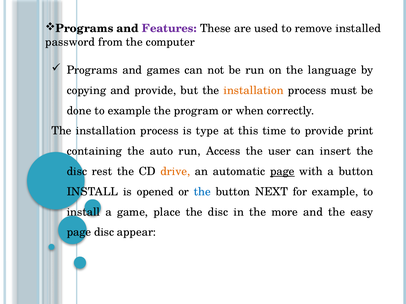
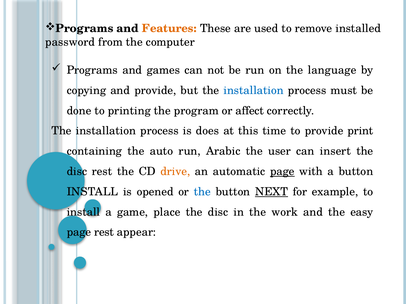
Features colour: purple -> orange (169, 29)
installation colour: orange -> blue (254, 91)
to example: example -> printing (129, 111)
when: when -> affect (250, 111)
type: type -> does (207, 131)
Access: Access -> Arabic (223, 151)
NEXT underline: none -> present (272, 192)
more: more -> work (285, 212)
page disc: disc -> rest (104, 233)
